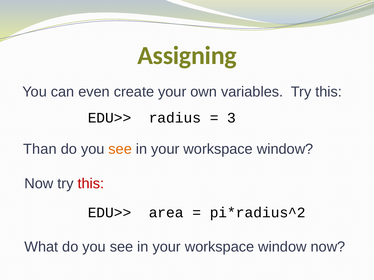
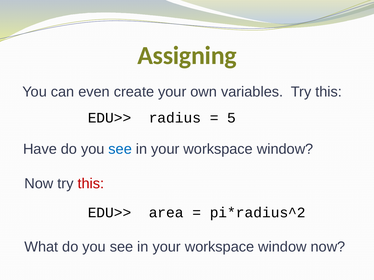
3: 3 -> 5 (232, 118)
Than: Than -> Have (40, 149)
see colour: orange -> blue (120, 149)
